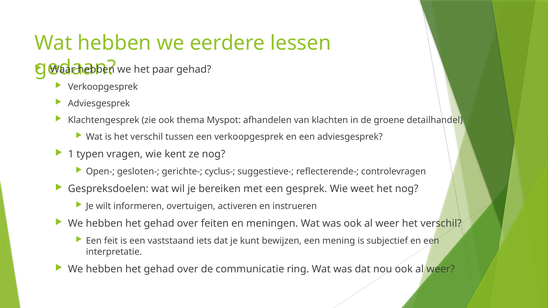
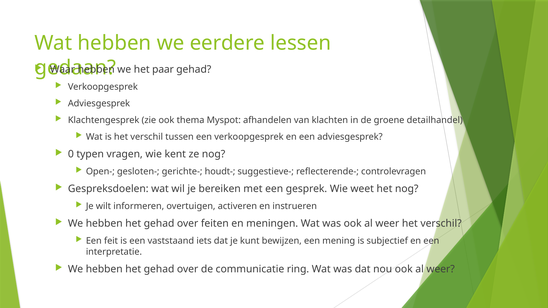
1: 1 -> 0 (71, 154)
cyclus-: cyclus- -> houdt- (220, 172)
